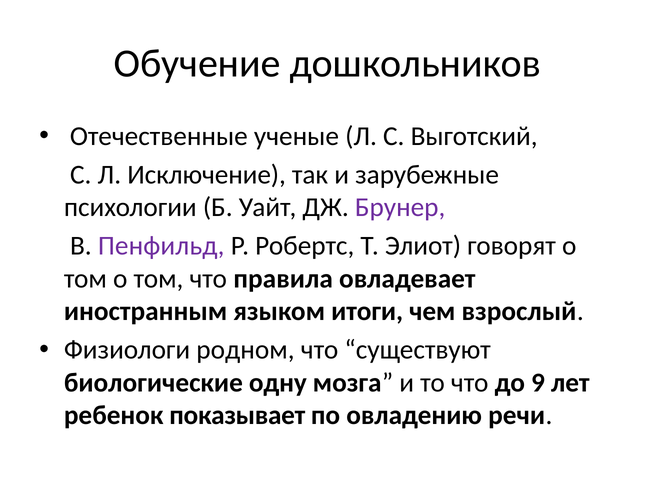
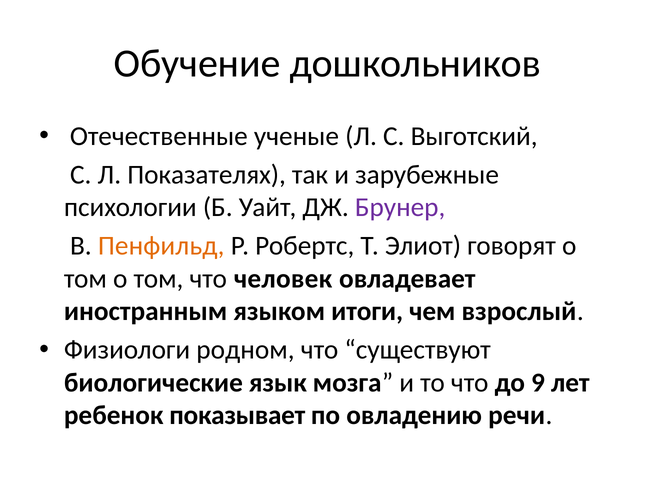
Исключение: Исключение -> Показателях (207, 175)
Пенфильд colour: purple -> orange (161, 246)
правила: правила -> человек (283, 279)
одну: одну -> язык (278, 383)
